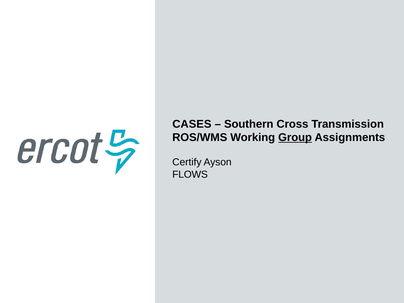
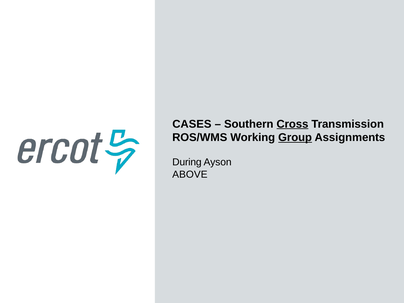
Cross underline: none -> present (292, 124)
Certify: Certify -> During (187, 162)
FLOWS: FLOWS -> ABOVE (190, 174)
